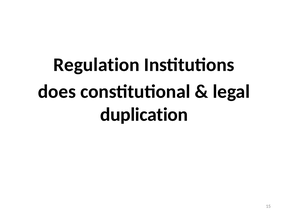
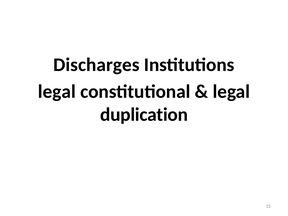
Regulation: Regulation -> Discharges (96, 65)
does: does -> legal (57, 92)
